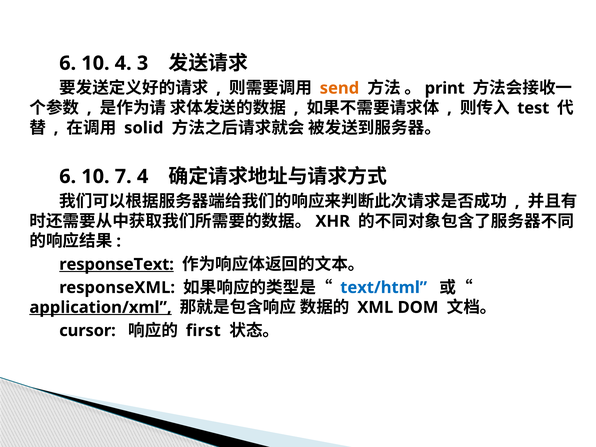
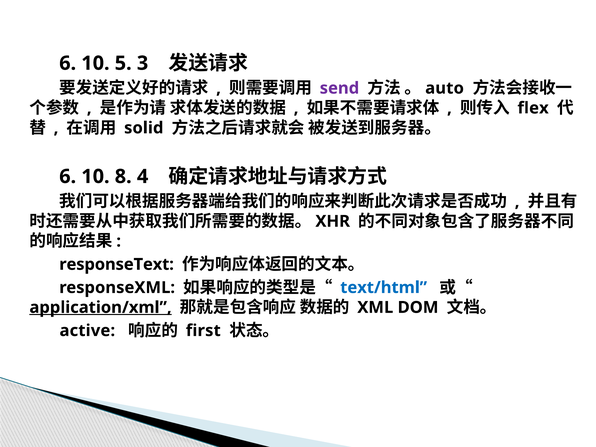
10 4: 4 -> 5 (123, 63)
send colour: orange -> purple (339, 88)
print: print -> auto (445, 88)
test: test -> flex (533, 108)
7: 7 -> 8 (123, 176)
responseText underline: present -> none (117, 264)
cursor: cursor -> active (87, 331)
